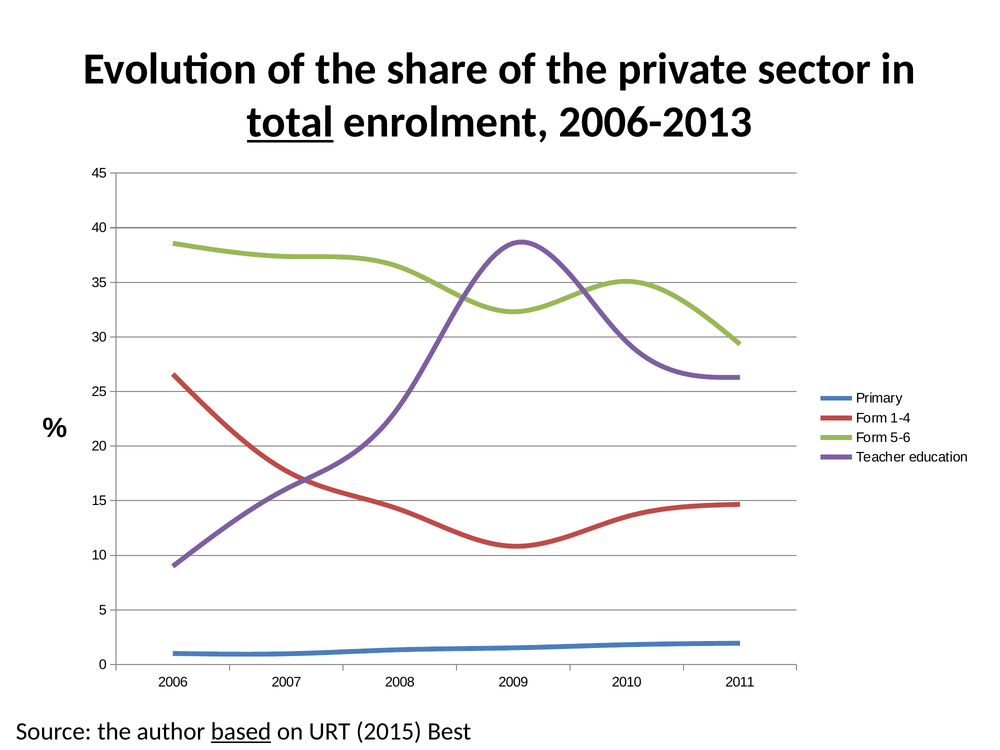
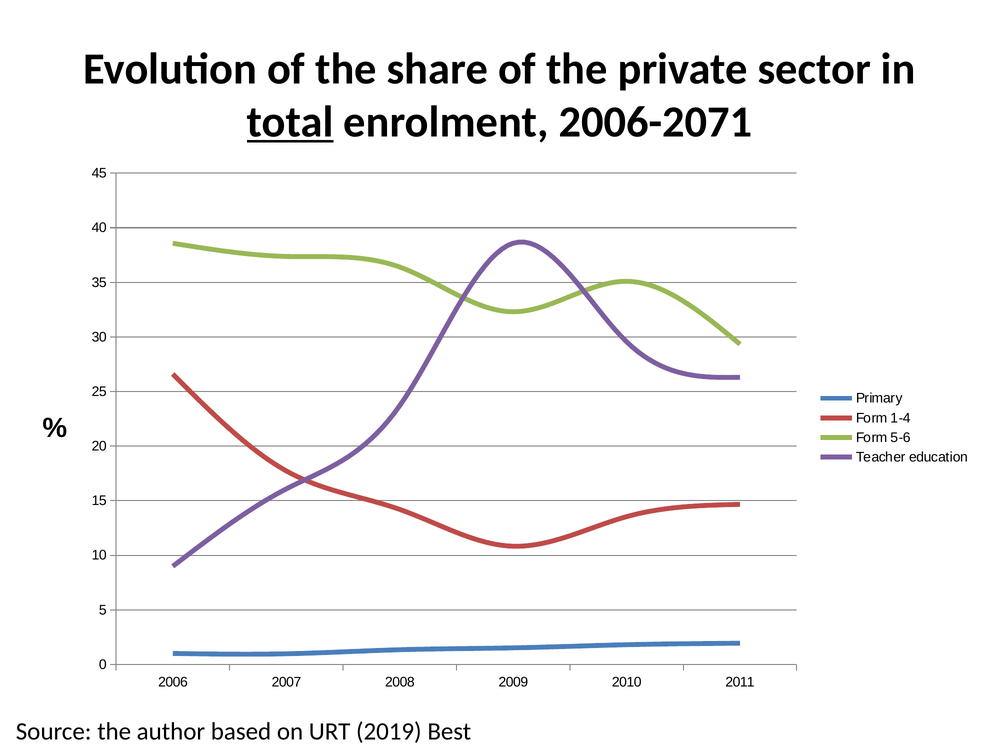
2006-2013: 2006-2013 -> 2006-2071 (655, 122)
based underline: present -> none (241, 731)
2015: 2015 -> 2019 (389, 731)
